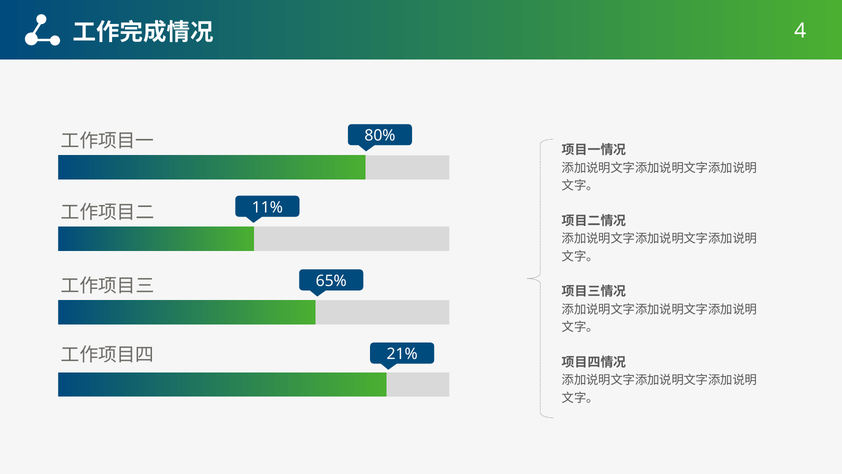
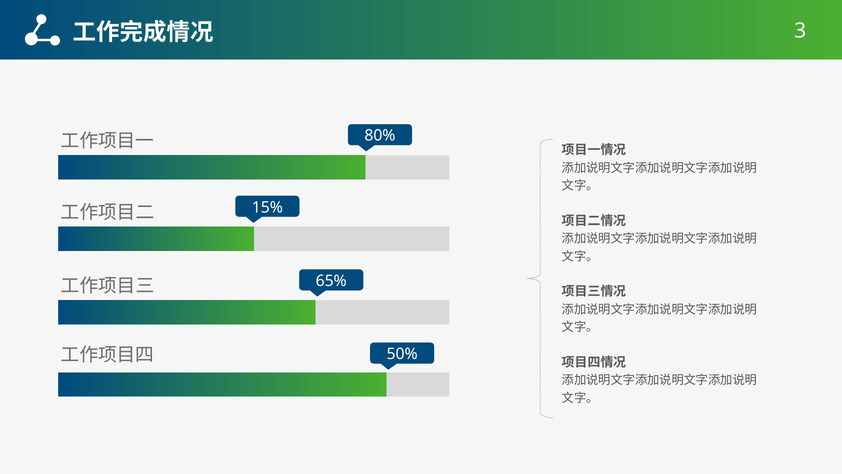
4: 4 -> 3 (800, 31)
11%: 11% -> 15% (267, 207)
21%: 21% -> 50% (402, 354)
